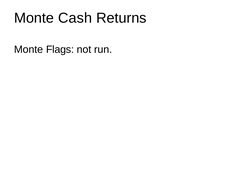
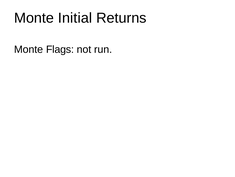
Cash: Cash -> Initial (75, 18)
